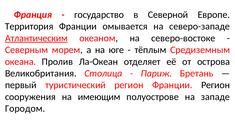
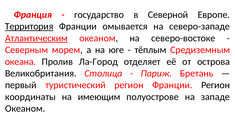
Территория underline: none -> present (29, 26)
Ла-Океан: Ла-Океан -> Ла-Город (98, 62)
сооружения: сооружения -> координаты (30, 97)
Городом: Городом -> Океаном (25, 109)
